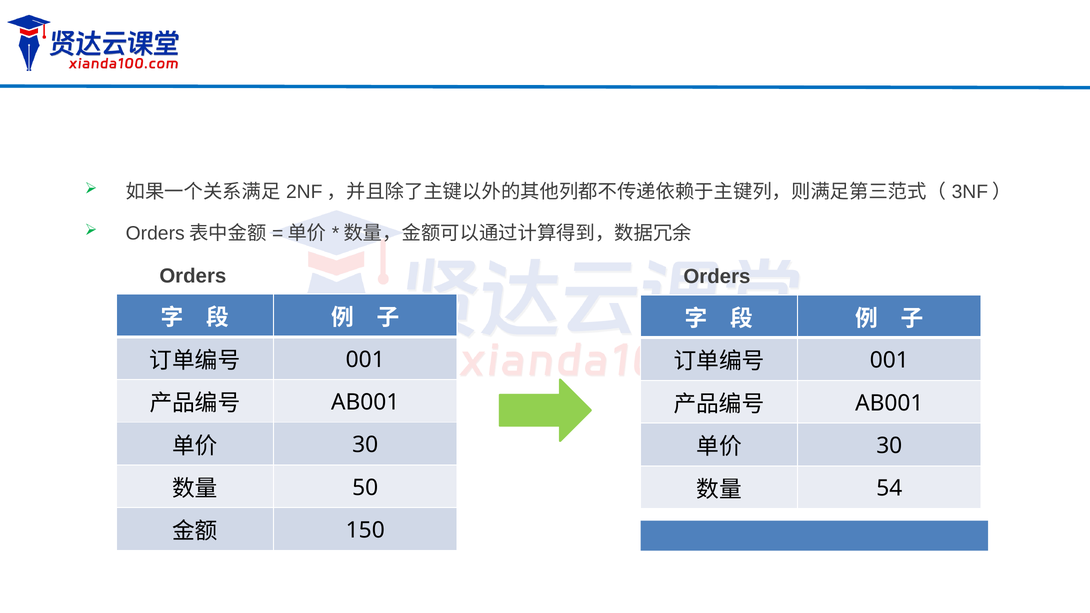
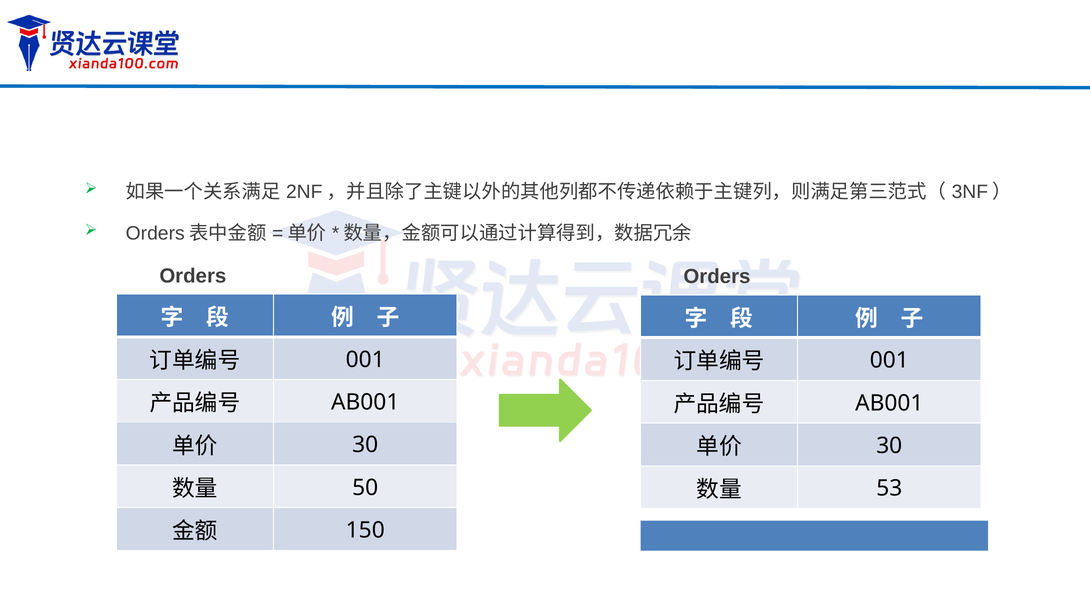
54: 54 -> 53 (889, 489)
